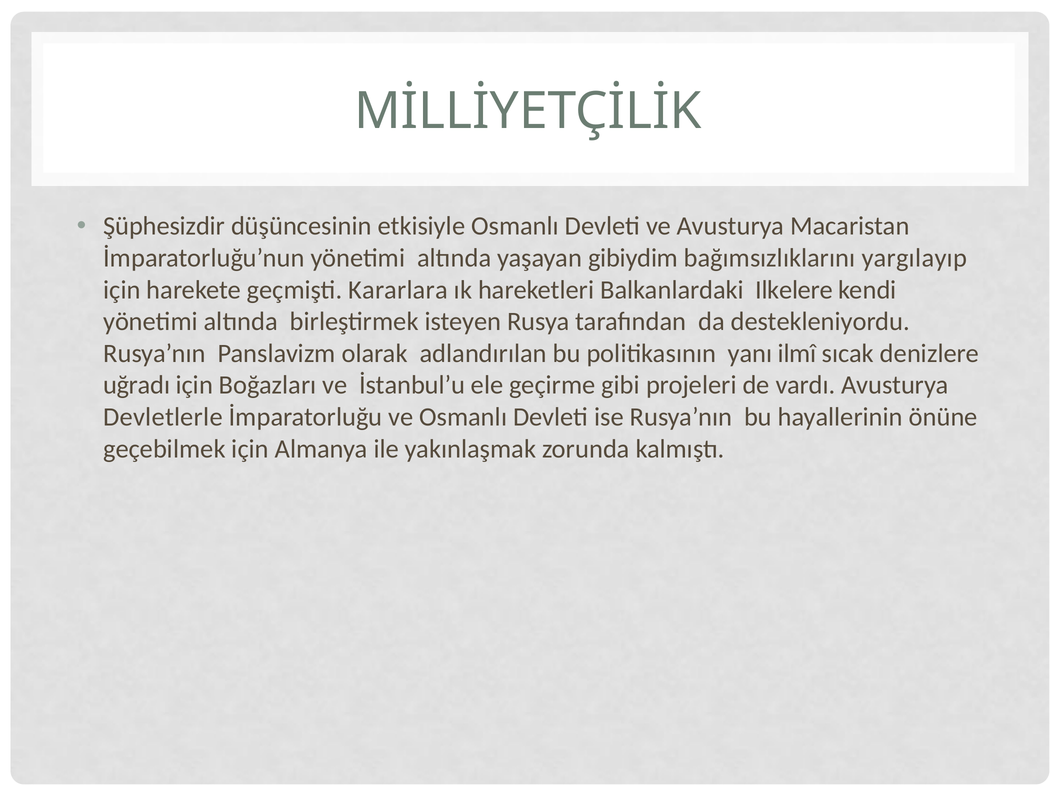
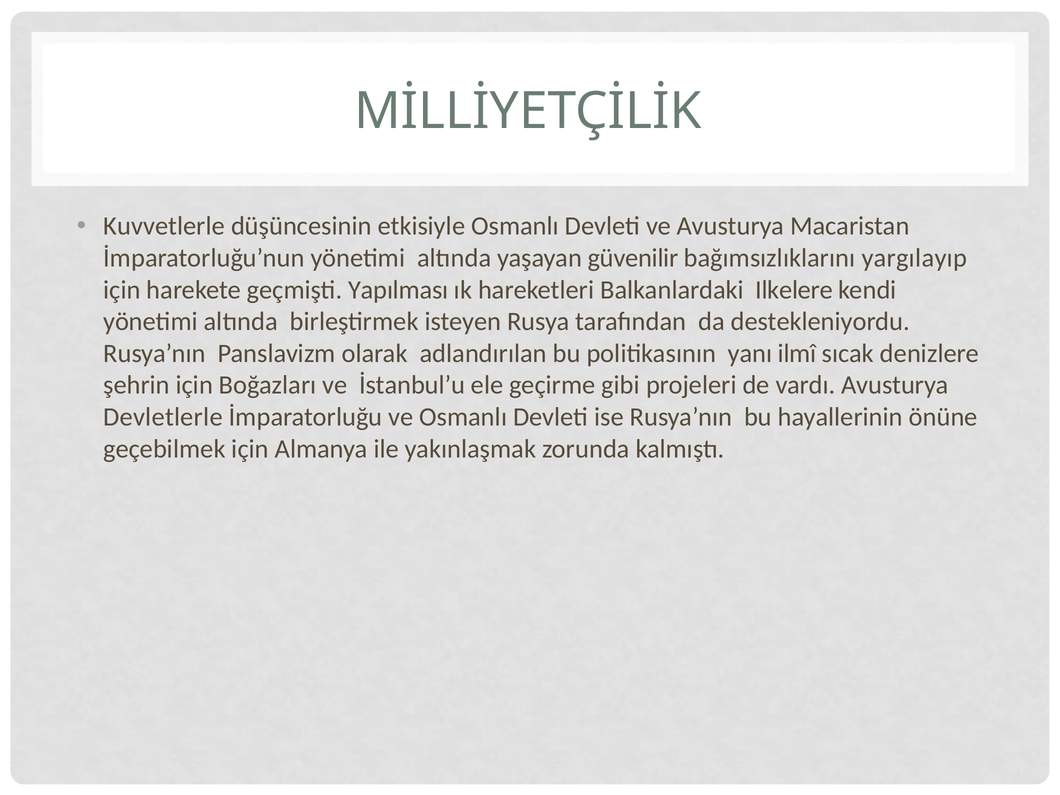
Şüphesizdir: Şüphesizdir -> Kuvvetlerle (164, 226)
gibiydim: gibiydim -> güvenilir (633, 258)
Kararlara: Kararlara -> Yapılması (398, 290)
uğradı: uğradı -> şehrin (137, 385)
